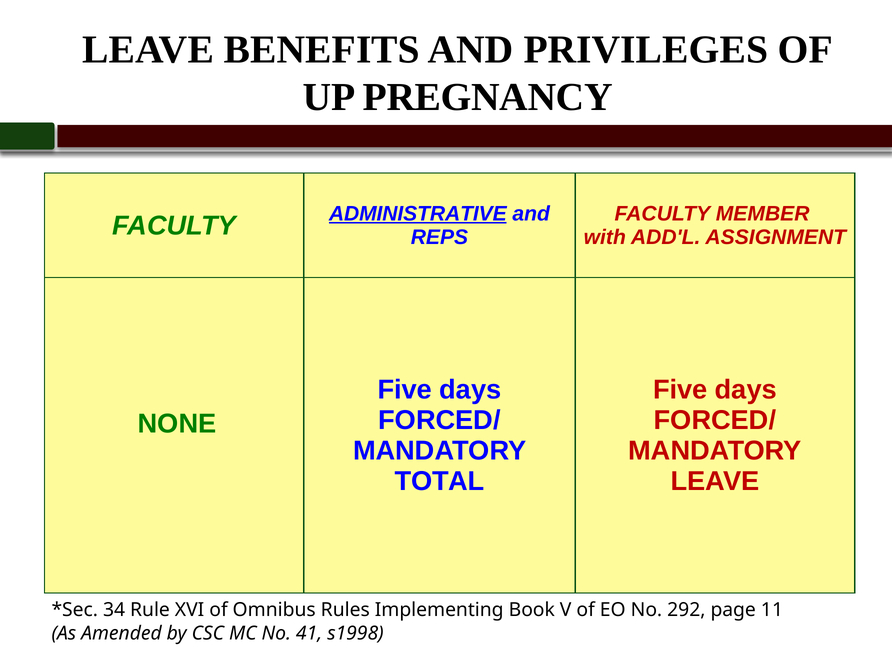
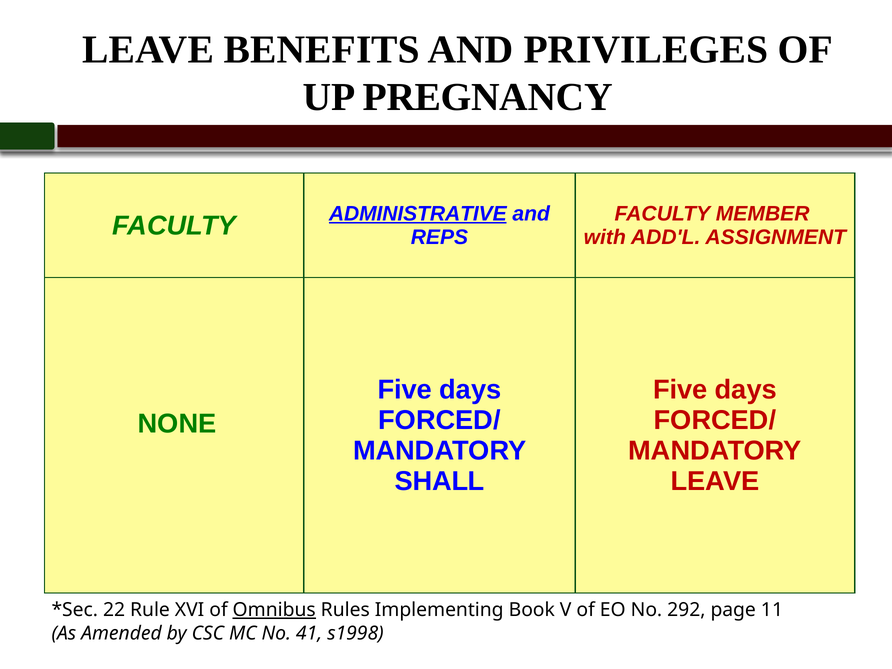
TOTAL: TOTAL -> SHALL (440, 481)
34: 34 -> 22 (114, 610)
Omnibus underline: none -> present (274, 610)
